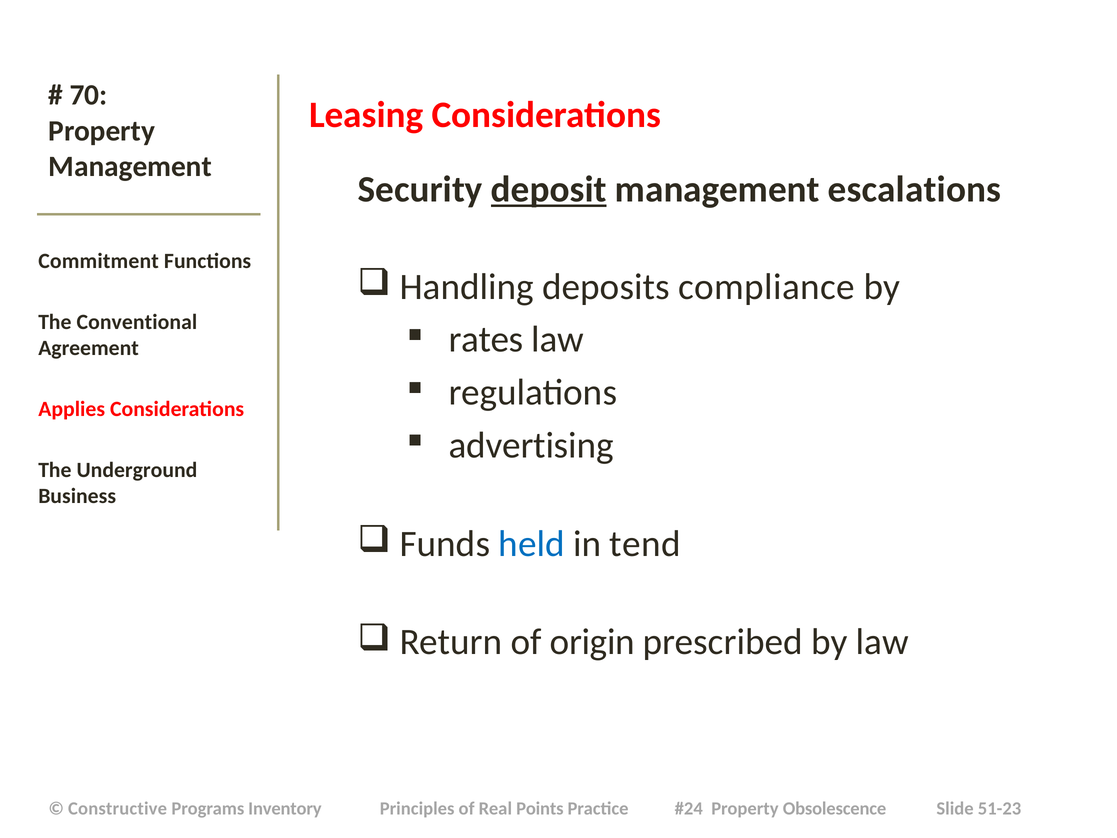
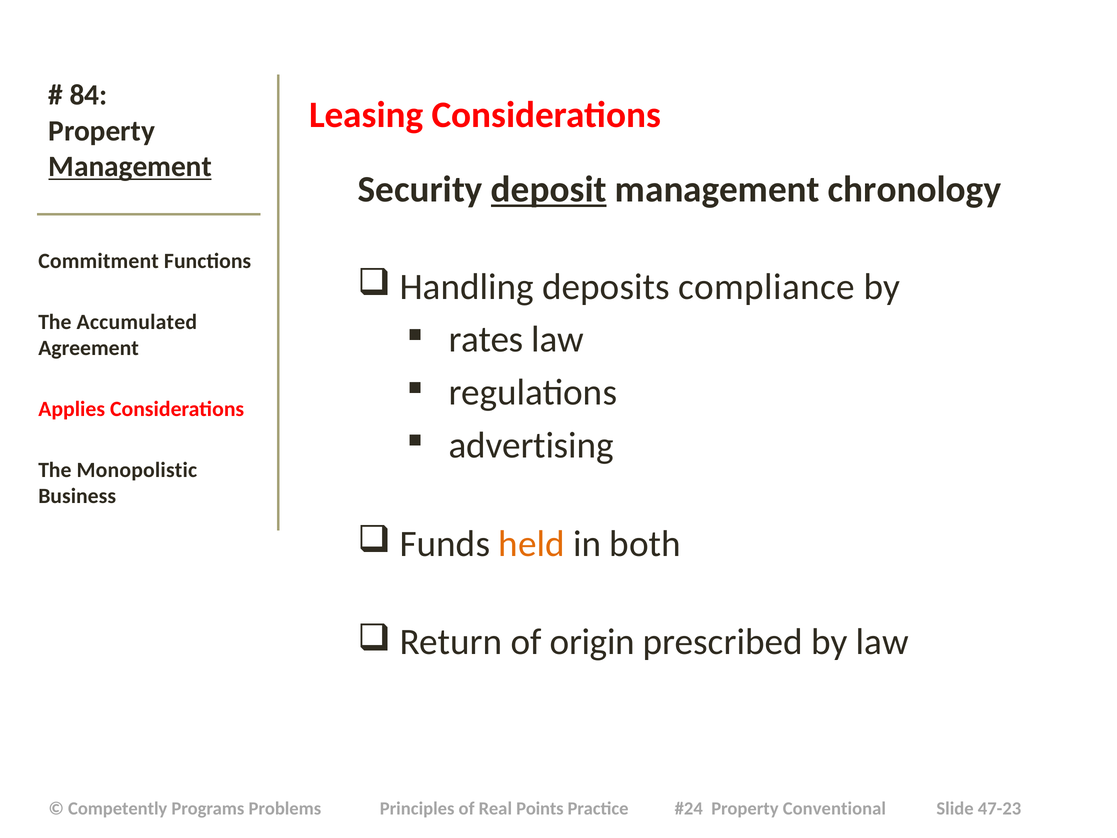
70: 70 -> 84 (89, 95)
Management underline: none -> present (130, 167)
escalations: escalations -> chronology (915, 190)
Conventional: Conventional -> Accumulated (137, 322)
Underground: Underground -> Monopolistic (137, 470)
held colour: blue -> orange (532, 544)
tend: tend -> both (645, 544)
Constructive: Constructive -> Competently (118, 808)
Inventory: Inventory -> Problems (285, 808)
Obsolescence: Obsolescence -> Conventional (834, 808)
51-23: 51-23 -> 47-23 (1000, 808)
